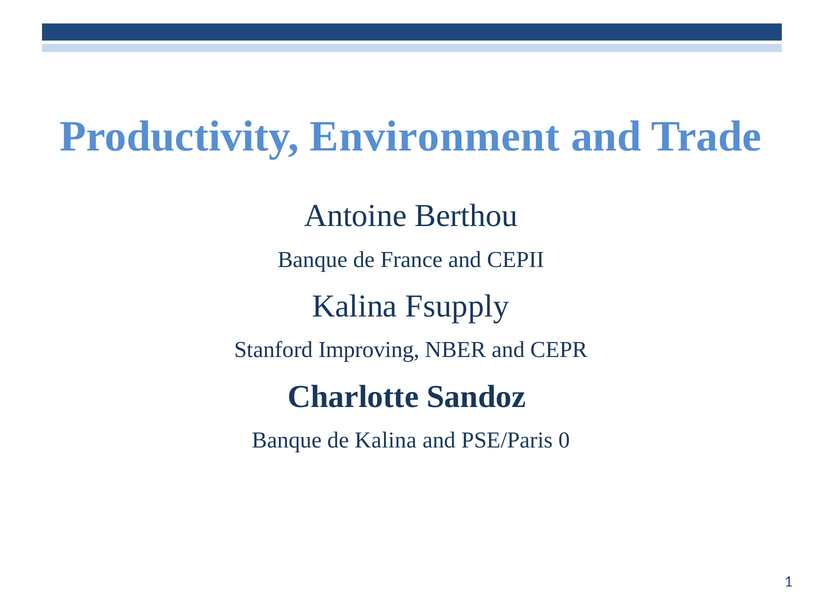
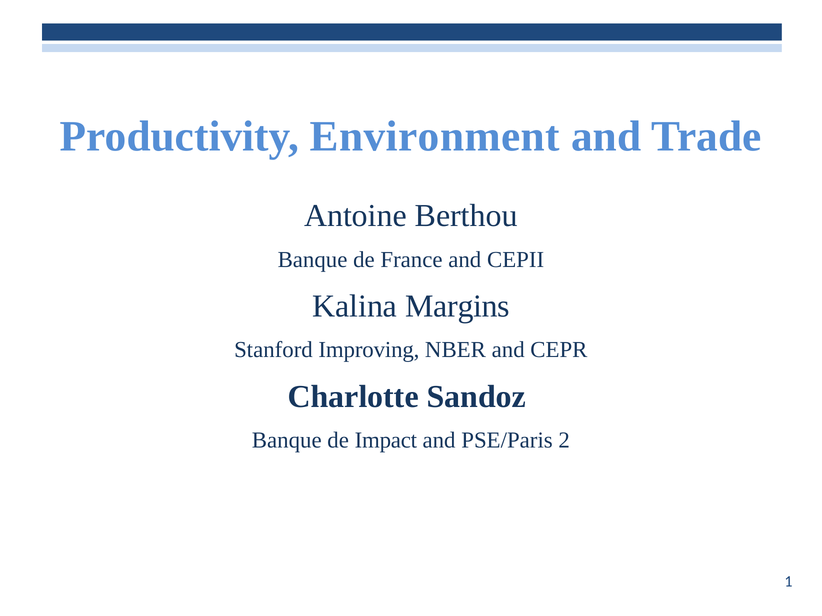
Fsupply: Fsupply -> Margins (458, 307)
de Kalina: Kalina -> Impact (386, 441)
0: 0 -> 2 (564, 441)
